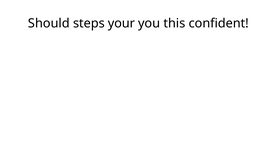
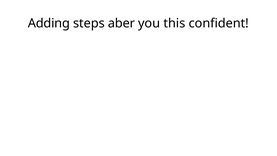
Should: Should -> Adding (49, 23)
your: your -> aber (121, 23)
